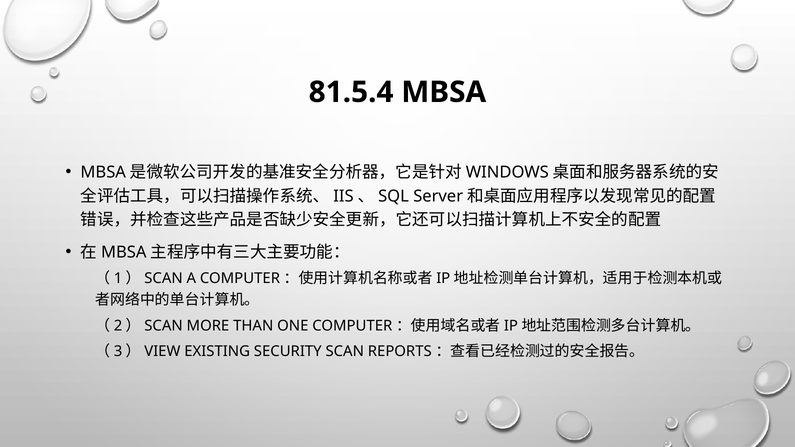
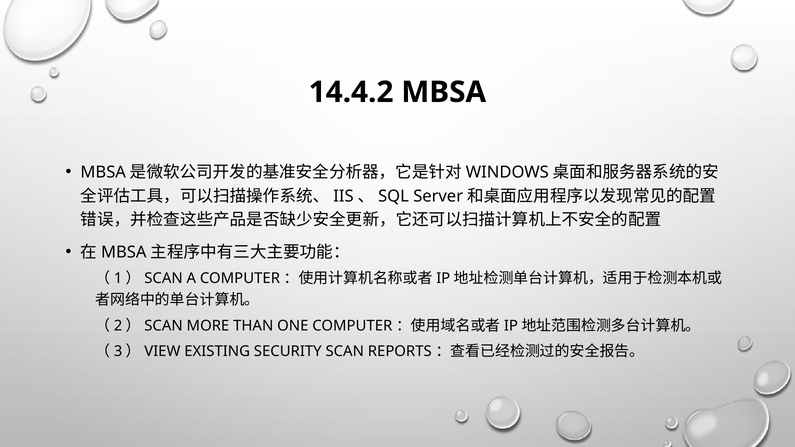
81.5.4: 81.5.4 -> 14.4.2 (351, 92)
